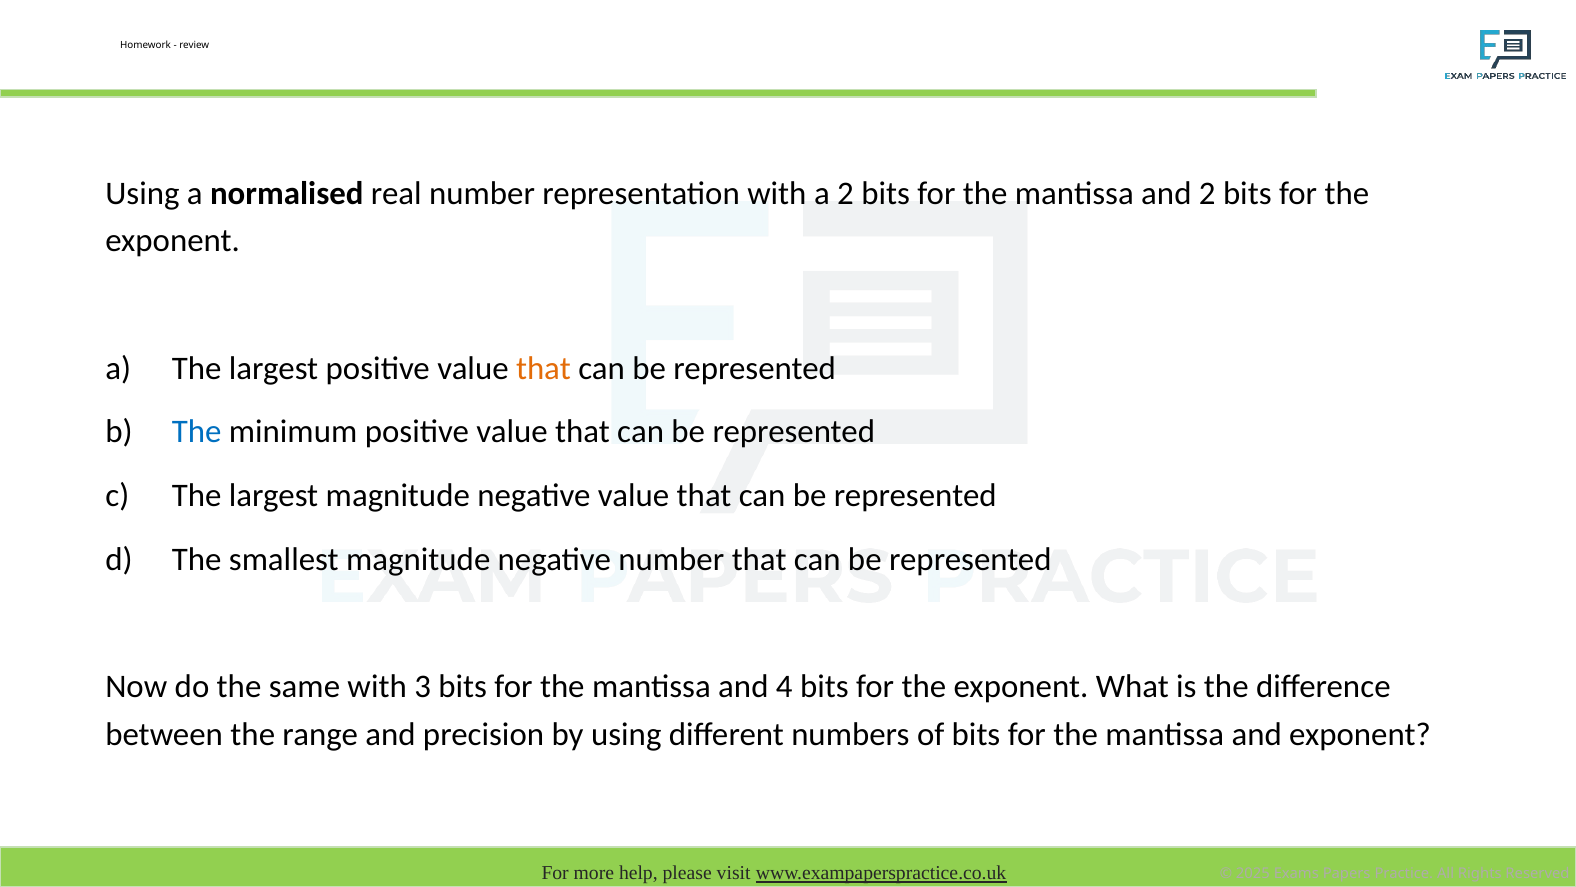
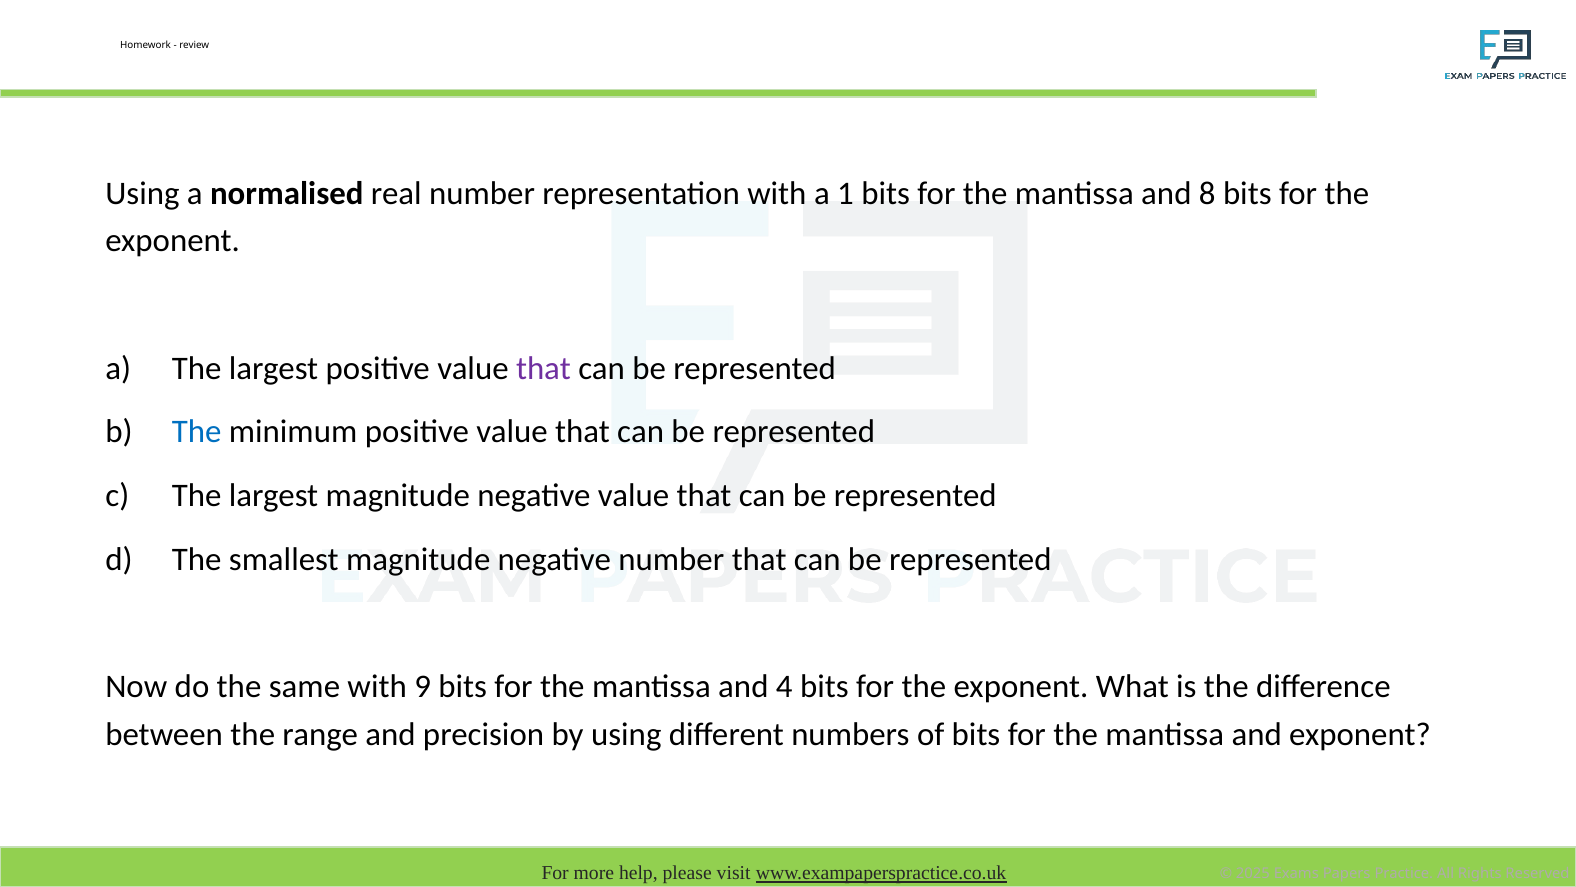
a 2: 2 -> 1 (846, 193)
and 2: 2 -> 8 (1207, 193)
that colour: orange -> purple (543, 368)
3: 3 -> 9 (423, 687)
